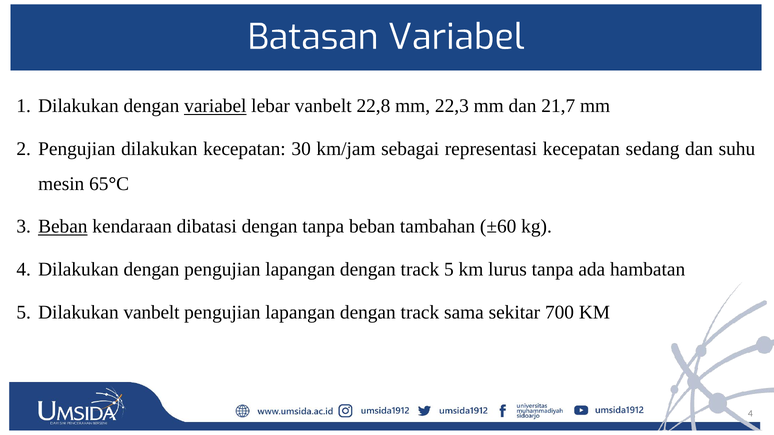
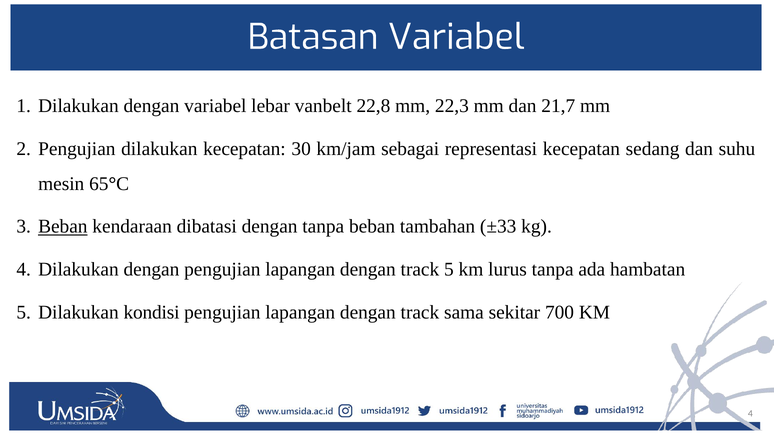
variabel underline: present -> none (215, 106)
±60: ±60 -> ±33 (498, 227)
Dilakukan vanbelt: vanbelt -> kondisi (152, 313)
